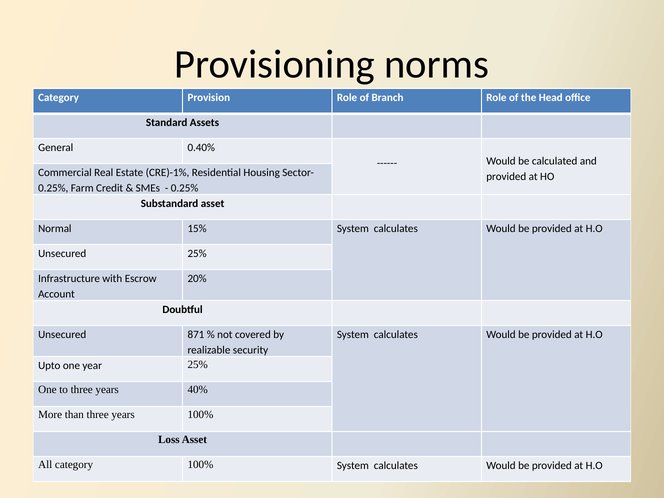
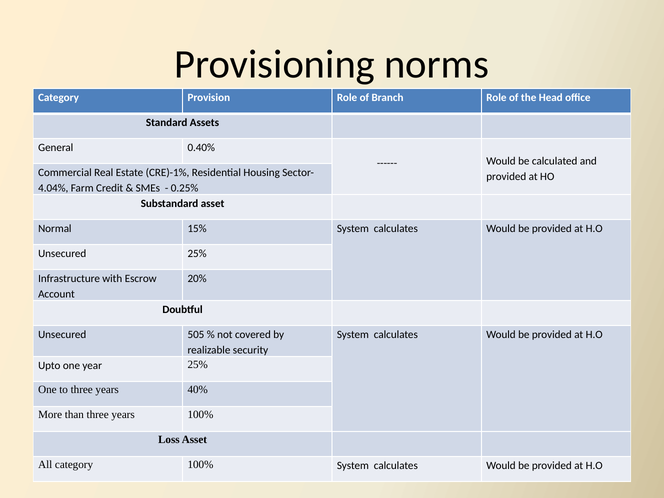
0.25%: 0.25% -> 4.04% (53, 188)
871: 871 -> 505 (196, 334)
